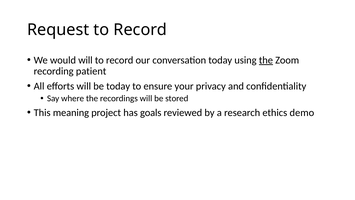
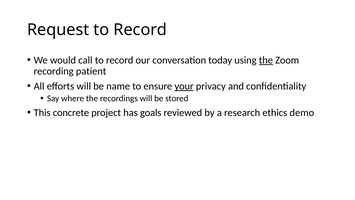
would will: will -> call (85, 60)
be today: today -> name (118, 86)
your underline: none -> present (184, 86)
meaning: meaning -> concrete (71, 112)
